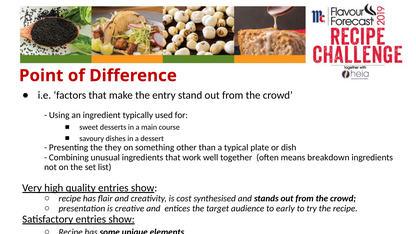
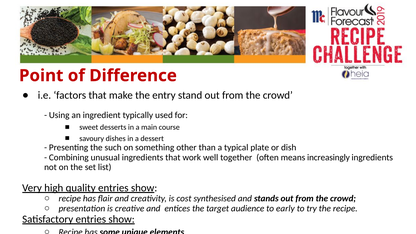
they: they -> such (113, 148)
breakdown: breakdown -> increasingly (328, 157)
